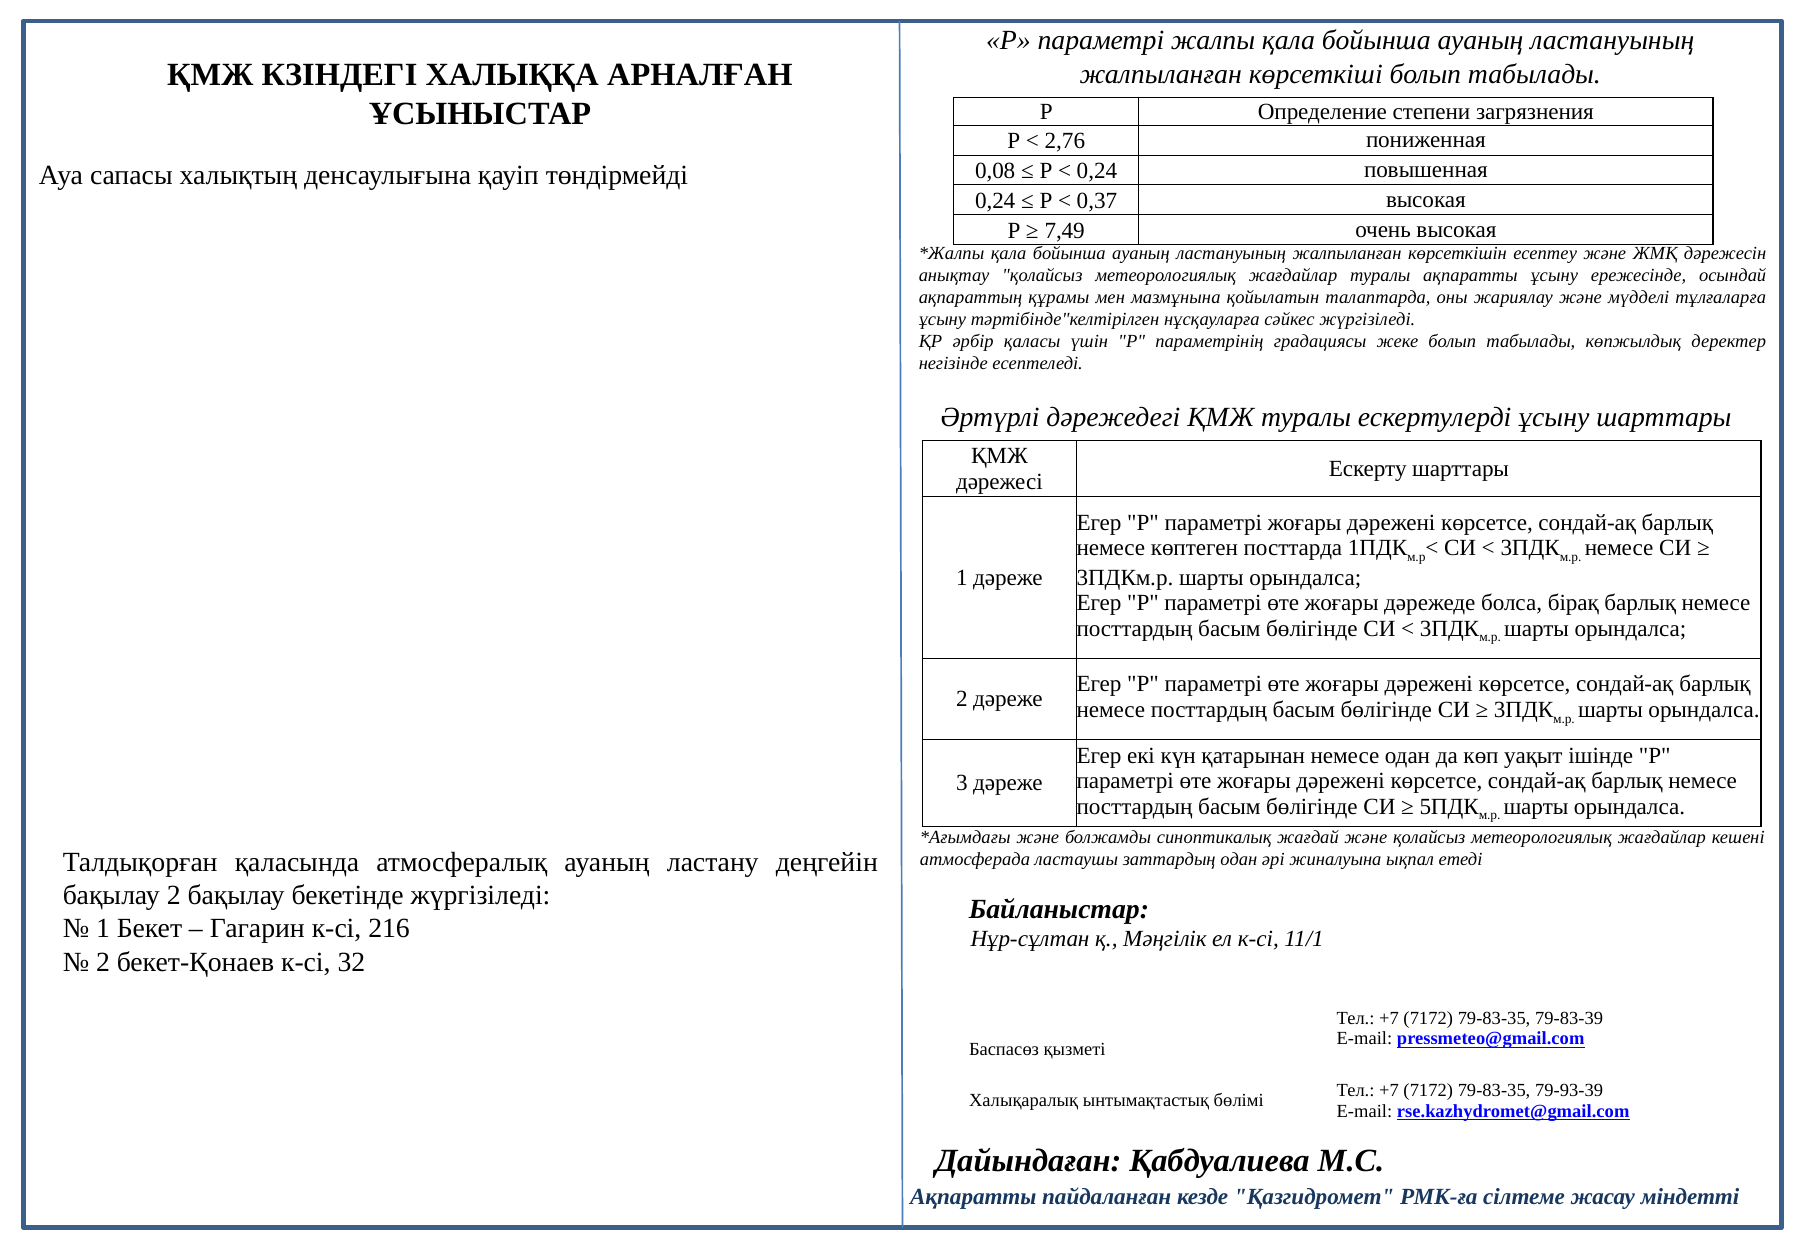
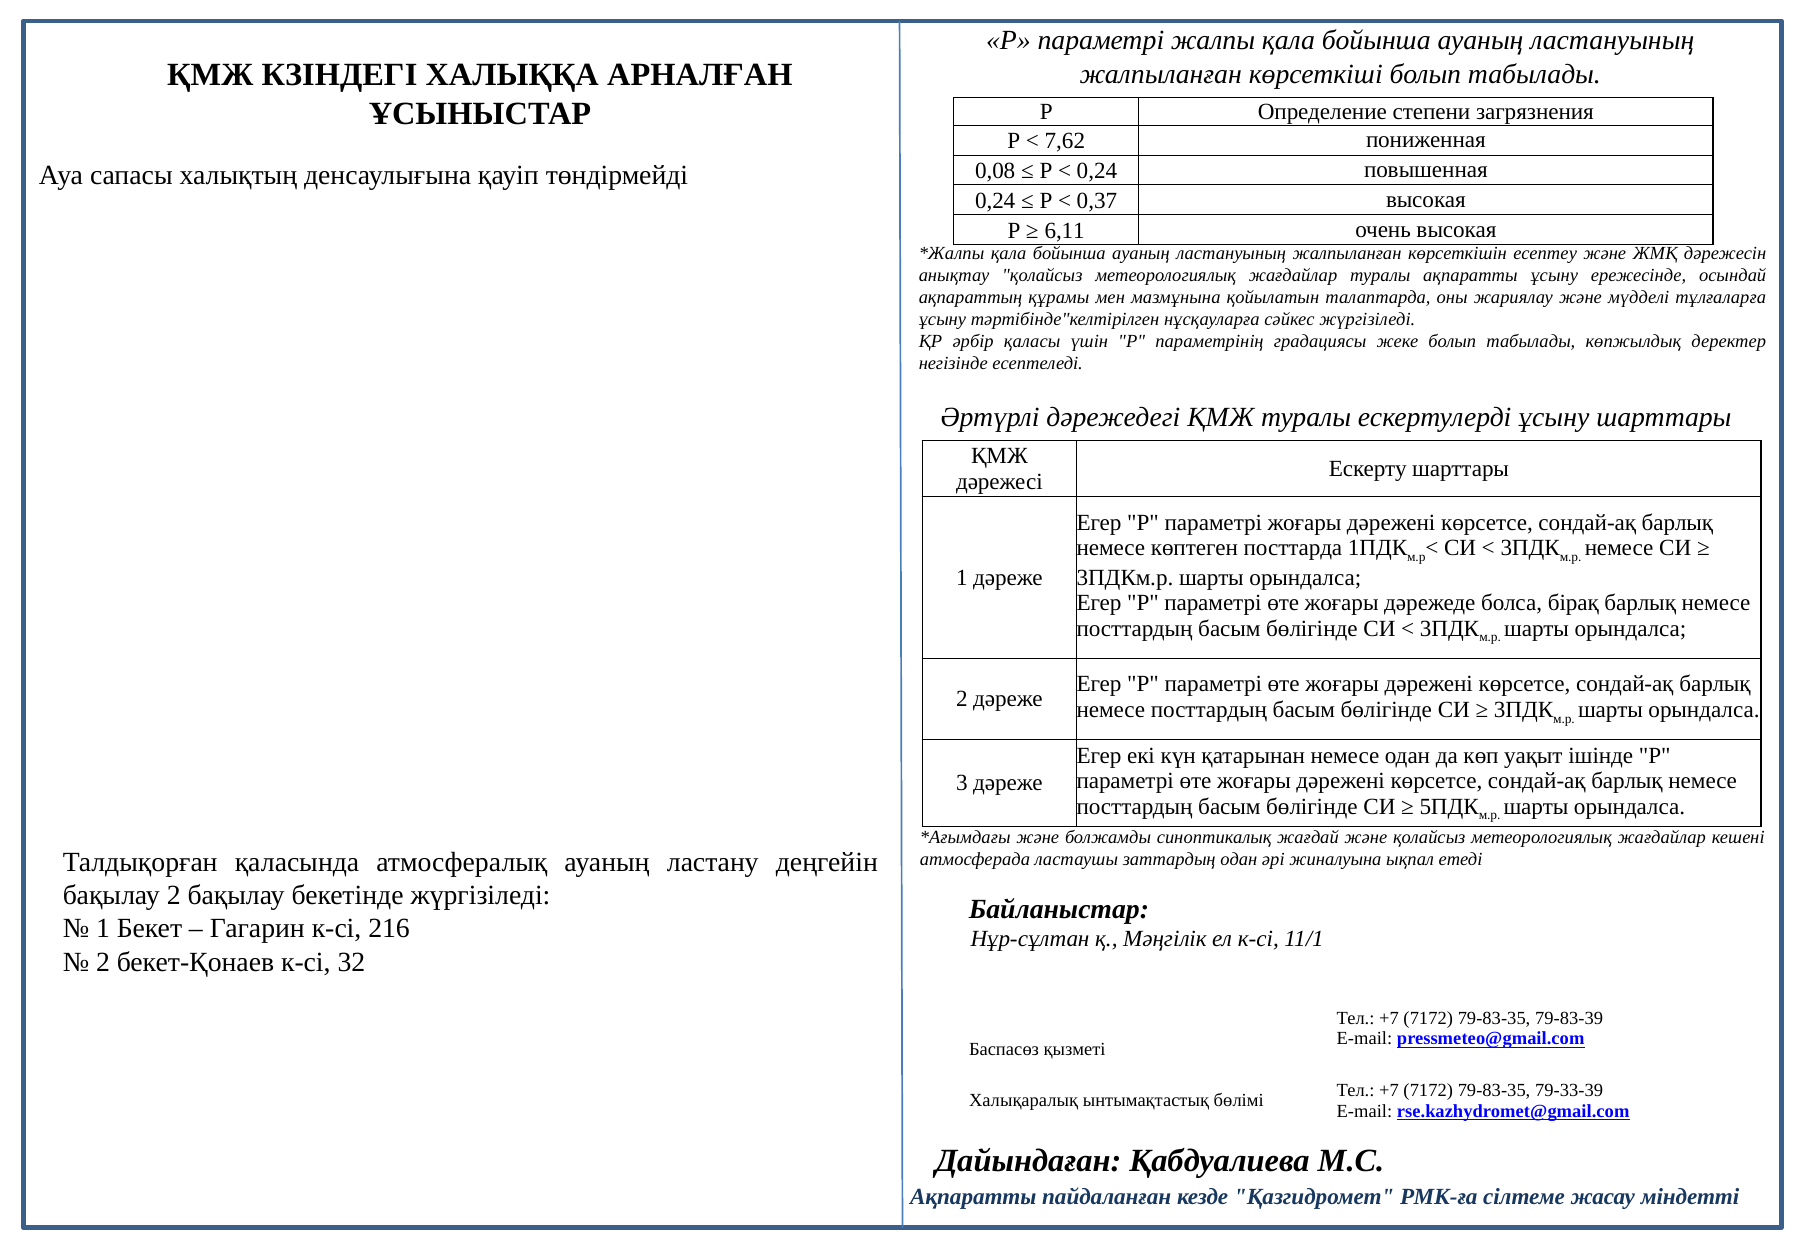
2,76: 2,76 -> 7,62 (1065, 141)
7,49: 7,49 -> 6,11 (1065, 231)
79-93-39: 79-93-39 -> 79-33-39 (1569, 1091)
